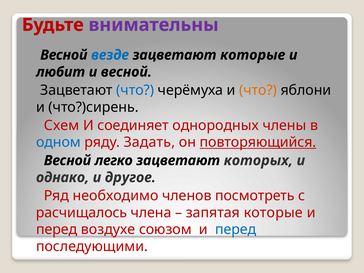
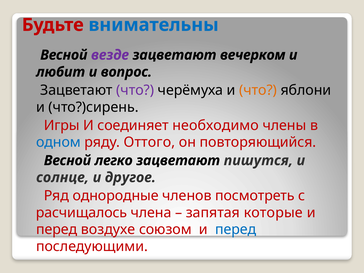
внимательны colour: purple -> blue (154, 25)
везде colour: blue -> purple (110, 55)
зацветают которые: которые -> вечерком (253, 55)
и весной: весной -> вопрос (126, 72)
что colour: blue -> purple (135, 90)
Схем: Схем -> Игры (62, 125)
однородных: однородных -> необходимо (216, 125)
Задать: Задать -> Оттого (149, 142)
повторяющийся underline: present -> none (258, 142)
которых: которых -> пишутся (258, 161)
однако: однако -> солнце (63, 177)
необходимо: необходимо -> однородные (116, 196)
